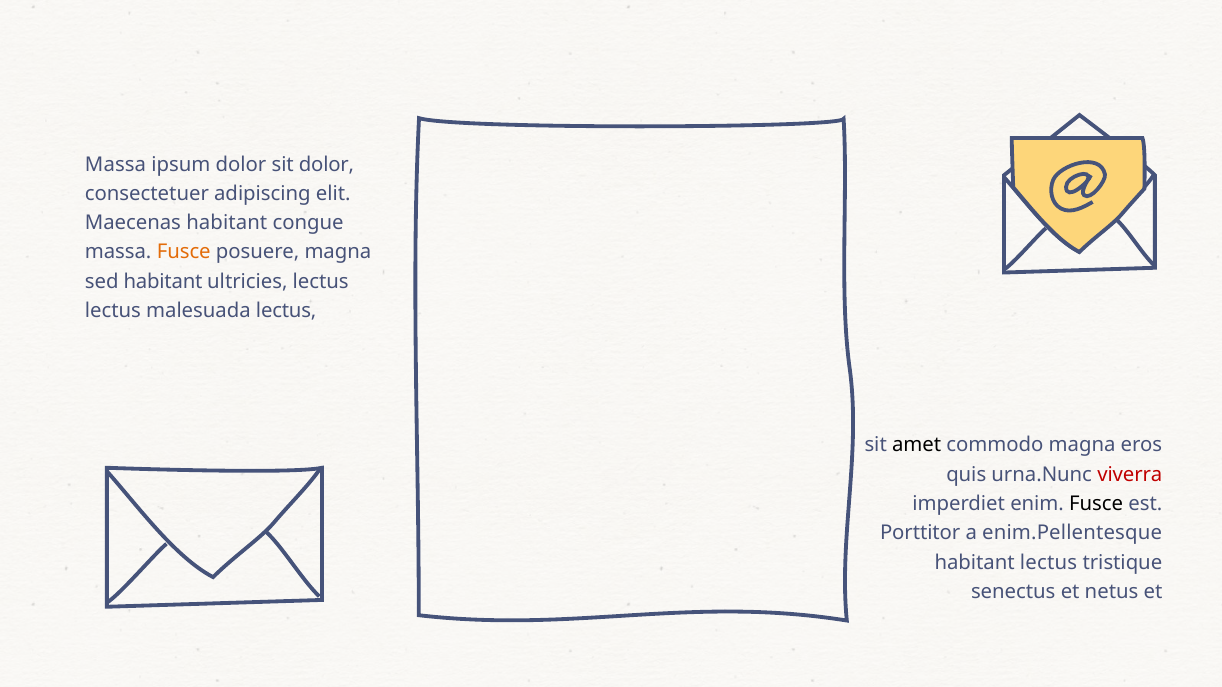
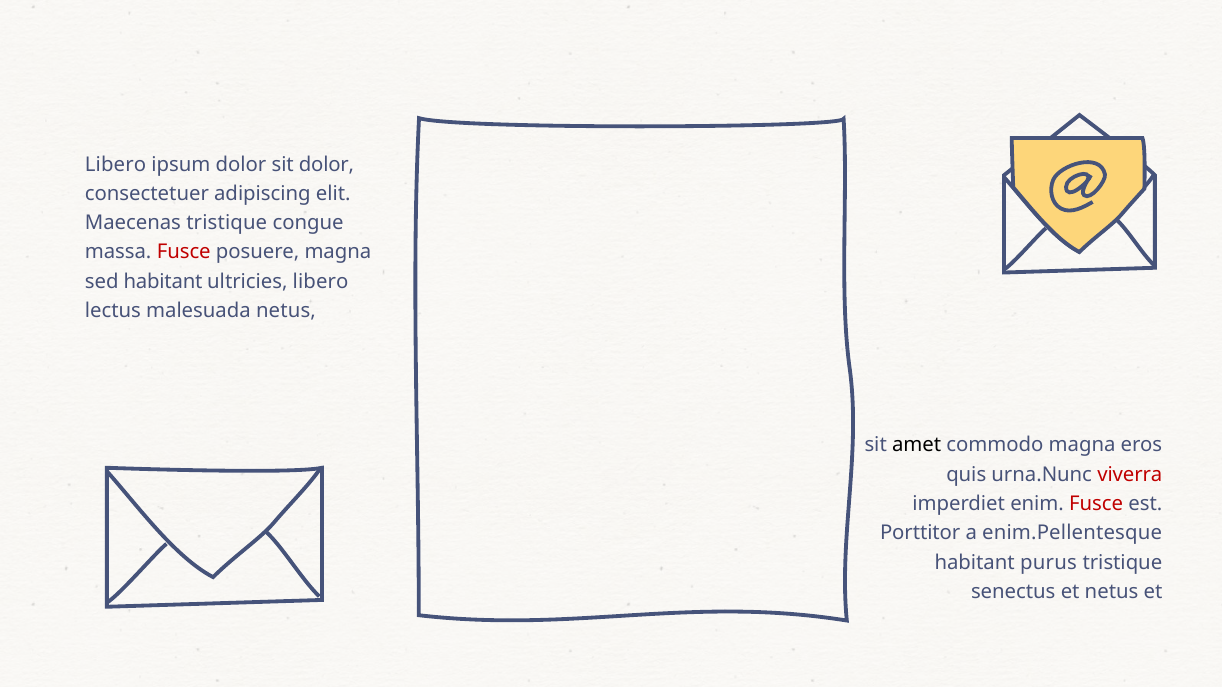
Massa: Massa -> Libero (116, 164)
Maecenas habitant: habitant -> tristique (227, 223)
Fusce colour: orange -> red (184, 252)
ultricies lectus: lectus -> libero (321, 282)
malesuada lectus: lectus -> netus (286, 311)
Fusce colour: black -> red (1096, 504)
habitant lectus: lectus -> purus (1049, 563)
